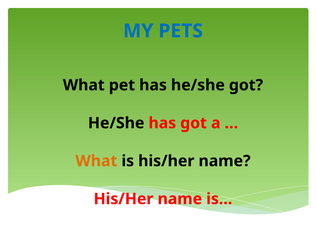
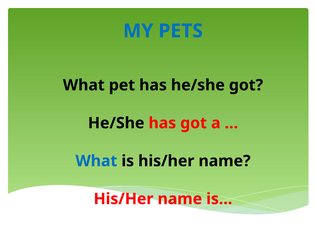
What colour: orange -> blue (96, 161)
